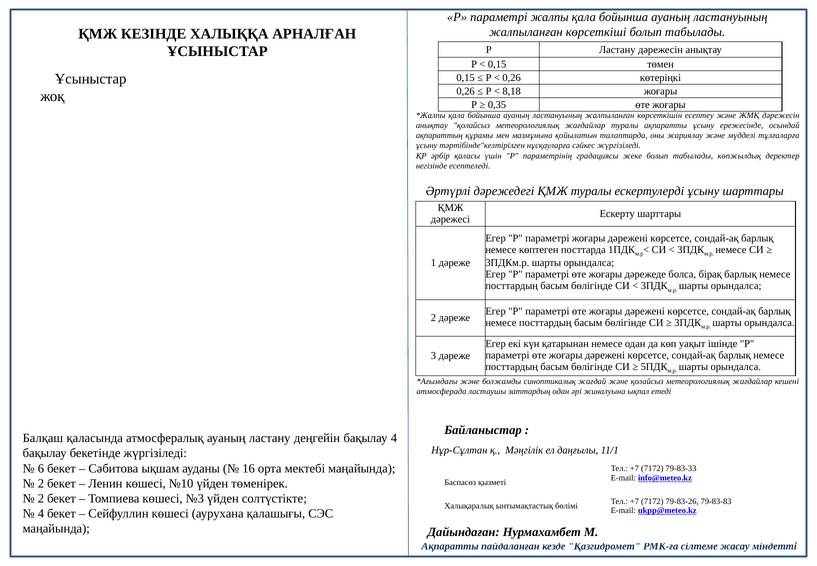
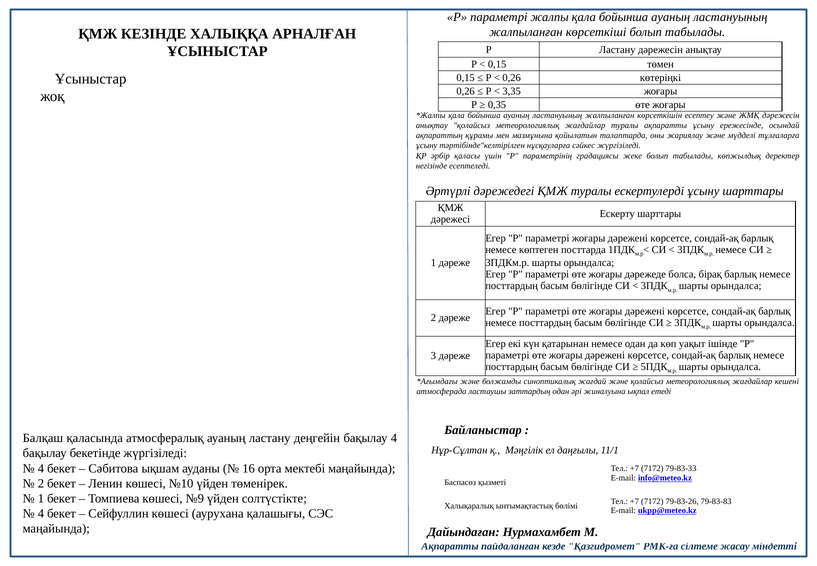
8,18: 8,18 -> 3,35 (512, 91)
6: 6 -> 4 (41, 468)
2: 2 -> 1 (41, 498)
№3: №3 -> №9 (195, 498)
